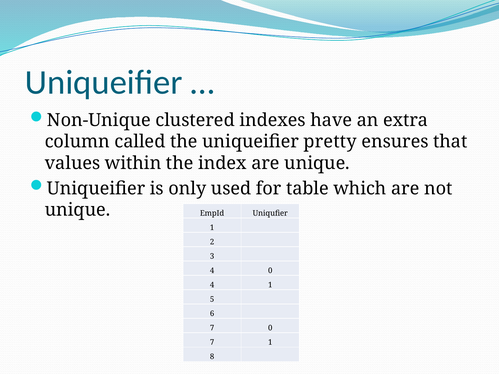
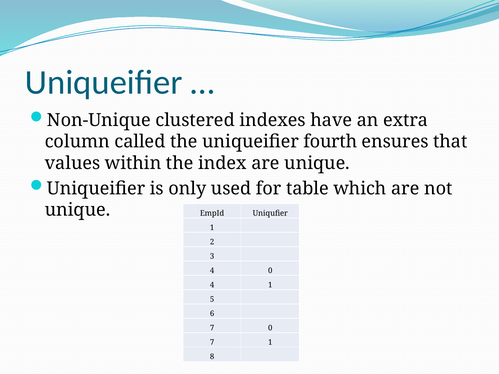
pretty: pretty -> fourth (330, 142)
